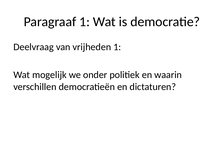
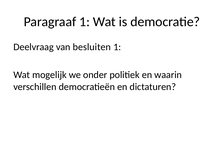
vrijheden: vrijheden -> besluiten (92, 47)
